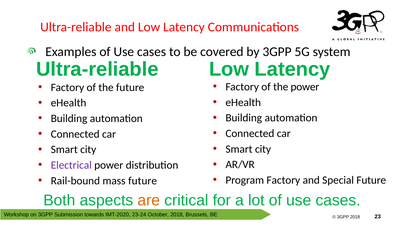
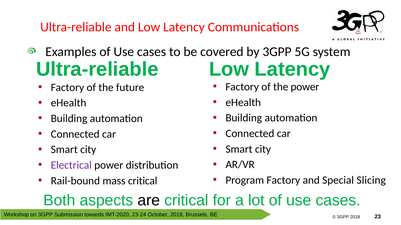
Special Future: Future -> Slicing (371, 181)
mass future: future -> critical (143, 181)
are colour: orange -> black (149, 201)
